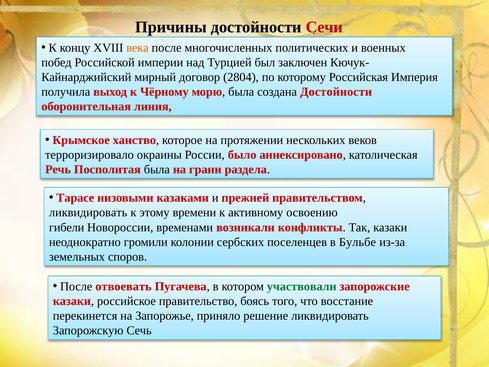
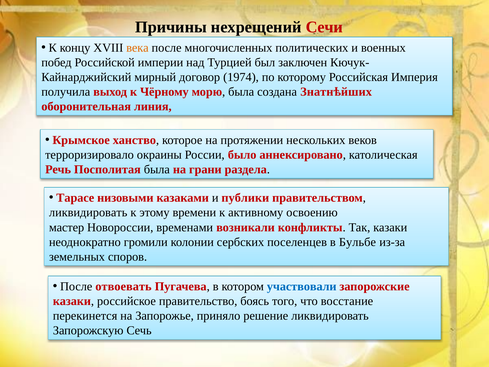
Причины достойности: достойности -> нехрещений (256, 27)
2804: 2804 -> 1974 (241, 77)
создана Достойности: Достойности -> Знатнѣйших (336, 92)
прежней: прежней -> публики (245, 198)
гибели: гибели -> мастер (67, 227)
участвовали colour: green -> blue (302, 286)
